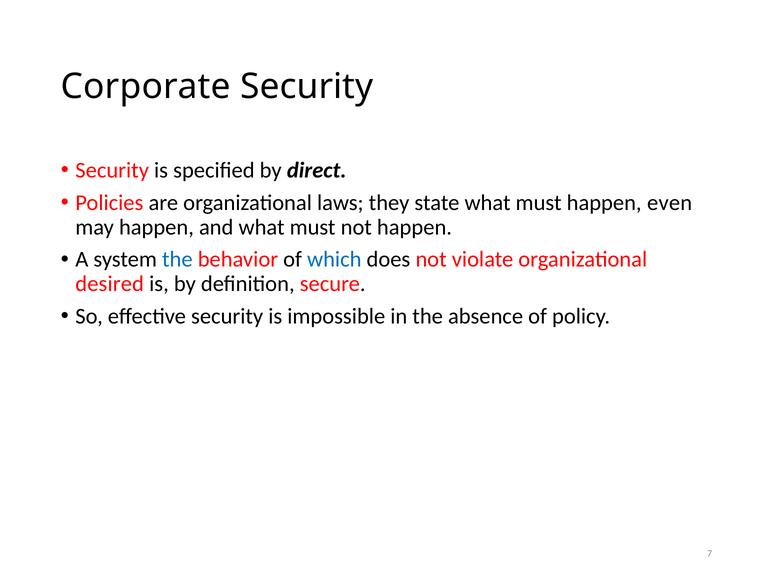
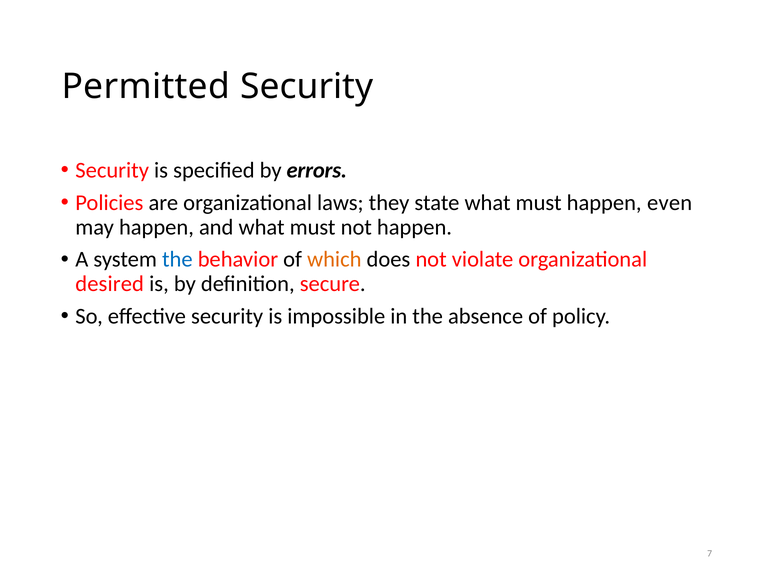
Corporate: Corporate -> Permitted (146, 87)
direct: direct -> errors (317, 170)
which colour: blue -> orange (334, 259)
